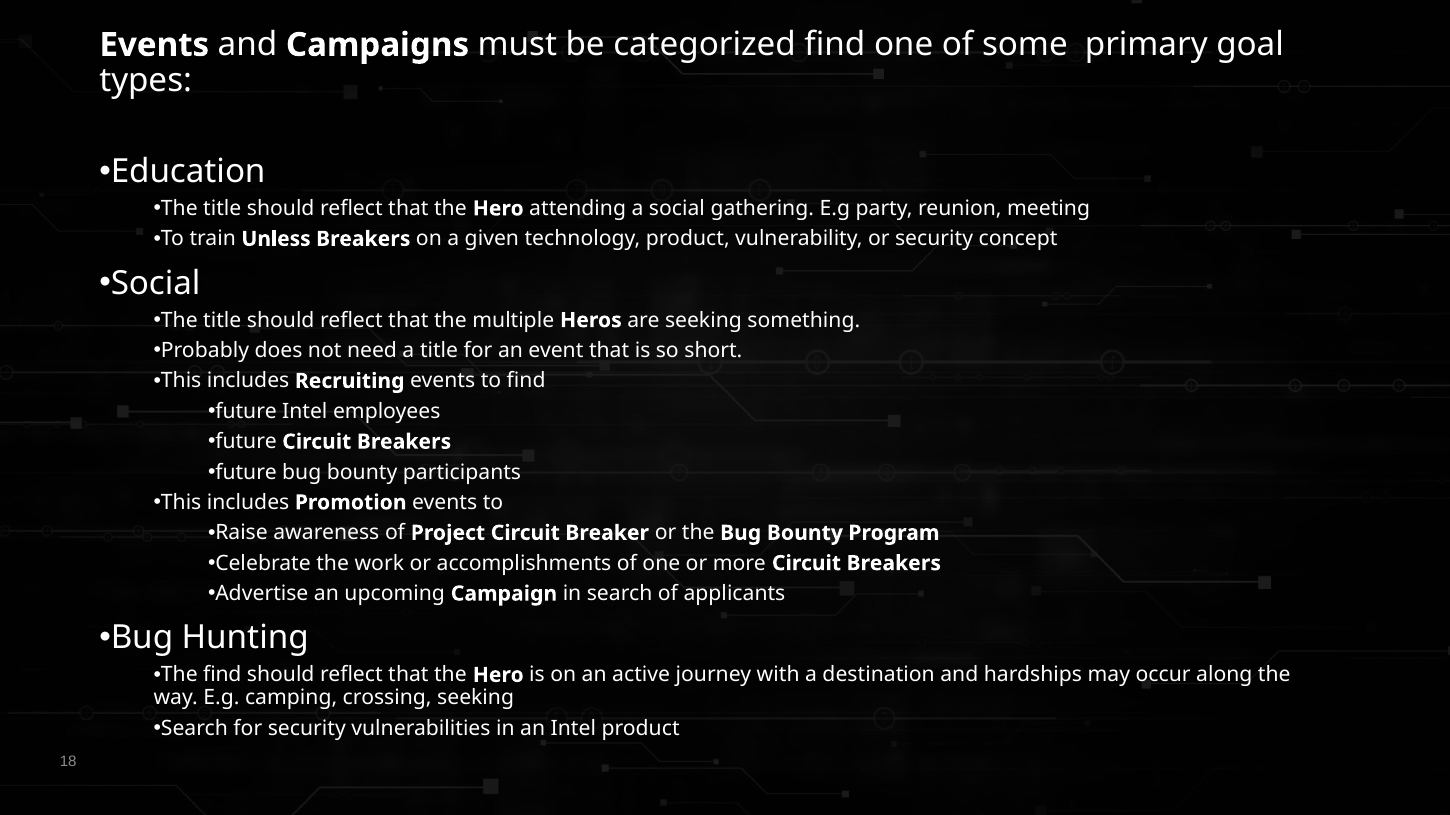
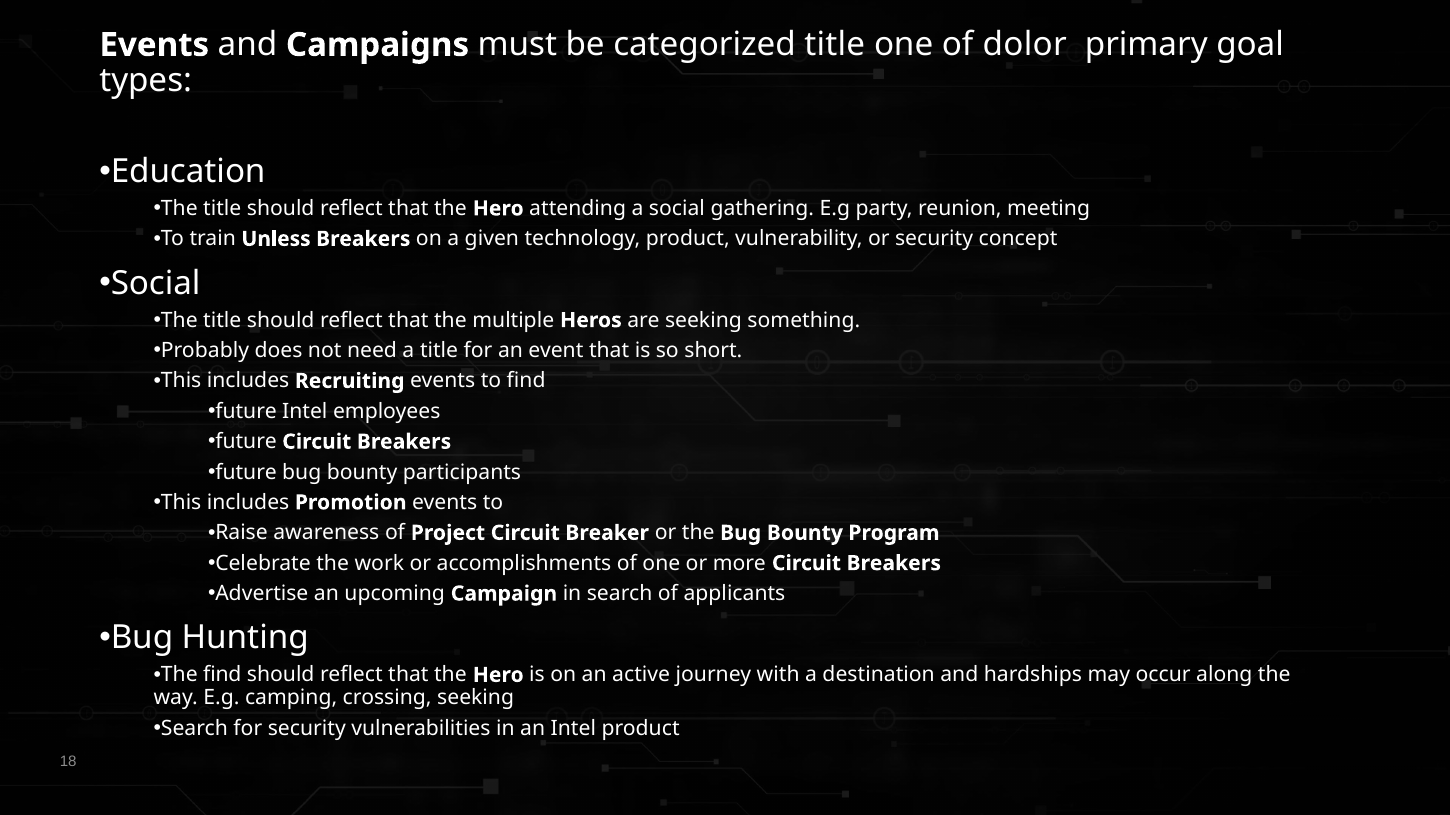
categorized find: find -> title (835, 45)
some: some -> dolor (1025, 45)
